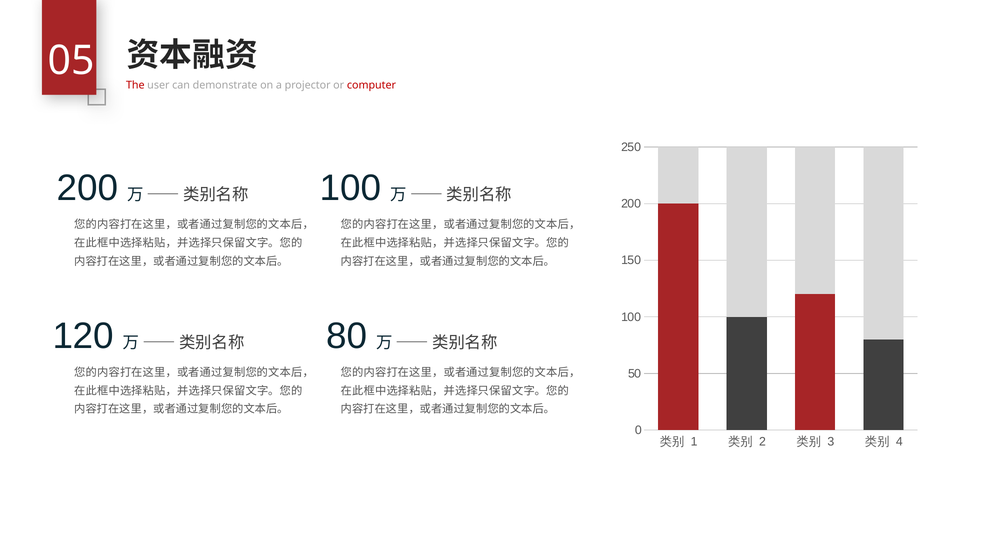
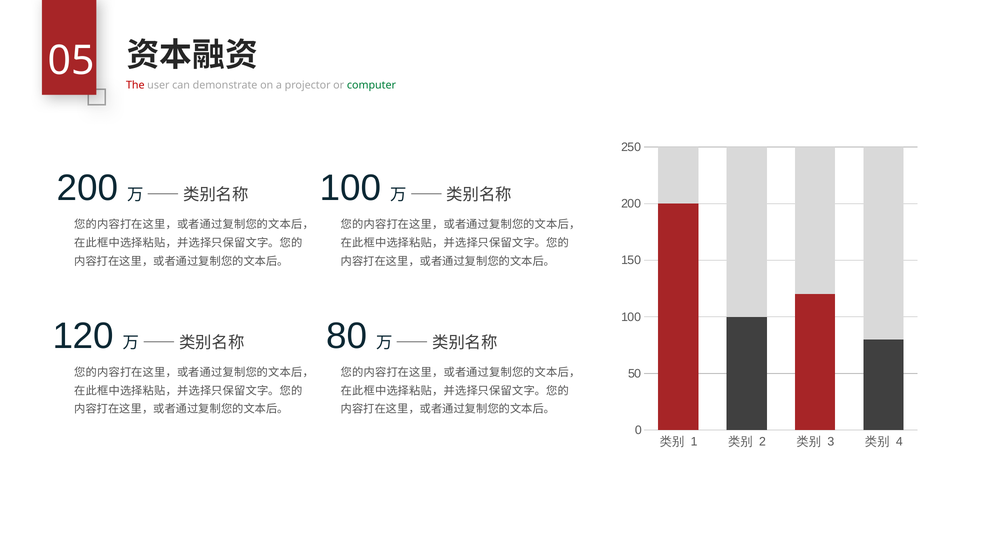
computer colour: red -> green (371, 85)
